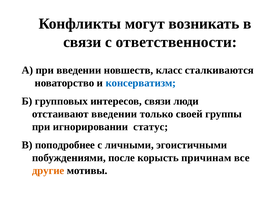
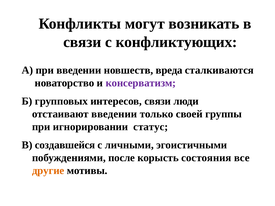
ответственности: ответственности -> конфликтующих (176, 42)
класс: класс -> вреда (169, 70)
консерватизм colour: blue -> purple (141, 83)
поподробнее: поподробнее -> создавшейся (65, 145)
причинам: причинам -> состояния (206, 158)
